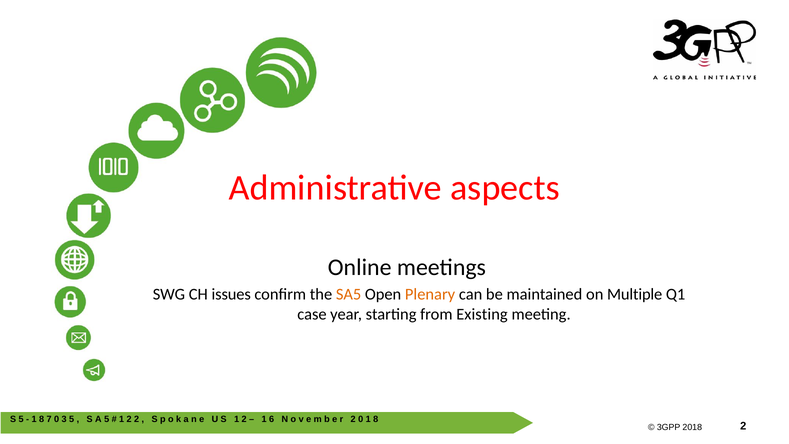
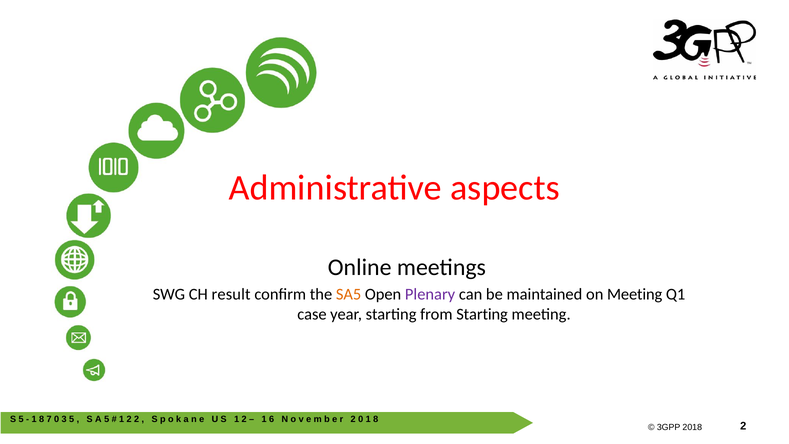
issues: issues -> result (231, 294)
Plenary colour: orange -> purple (430, 294)
on Multiple: Multiple -> Meeting (635, 294)
from Existing: Existing -> Starting (482, 314)
